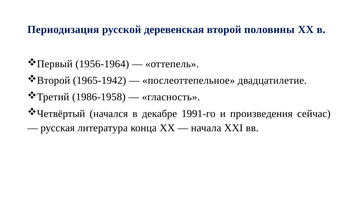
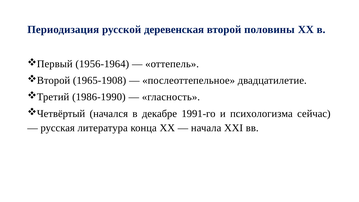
1965-1942: 1965-1942 -> 1965-1908 (100, 80)
1986-1958: 1986-1958 -> 1986-1990 (99, 97)
произведения: произведения -> психологизма (261, 114)
